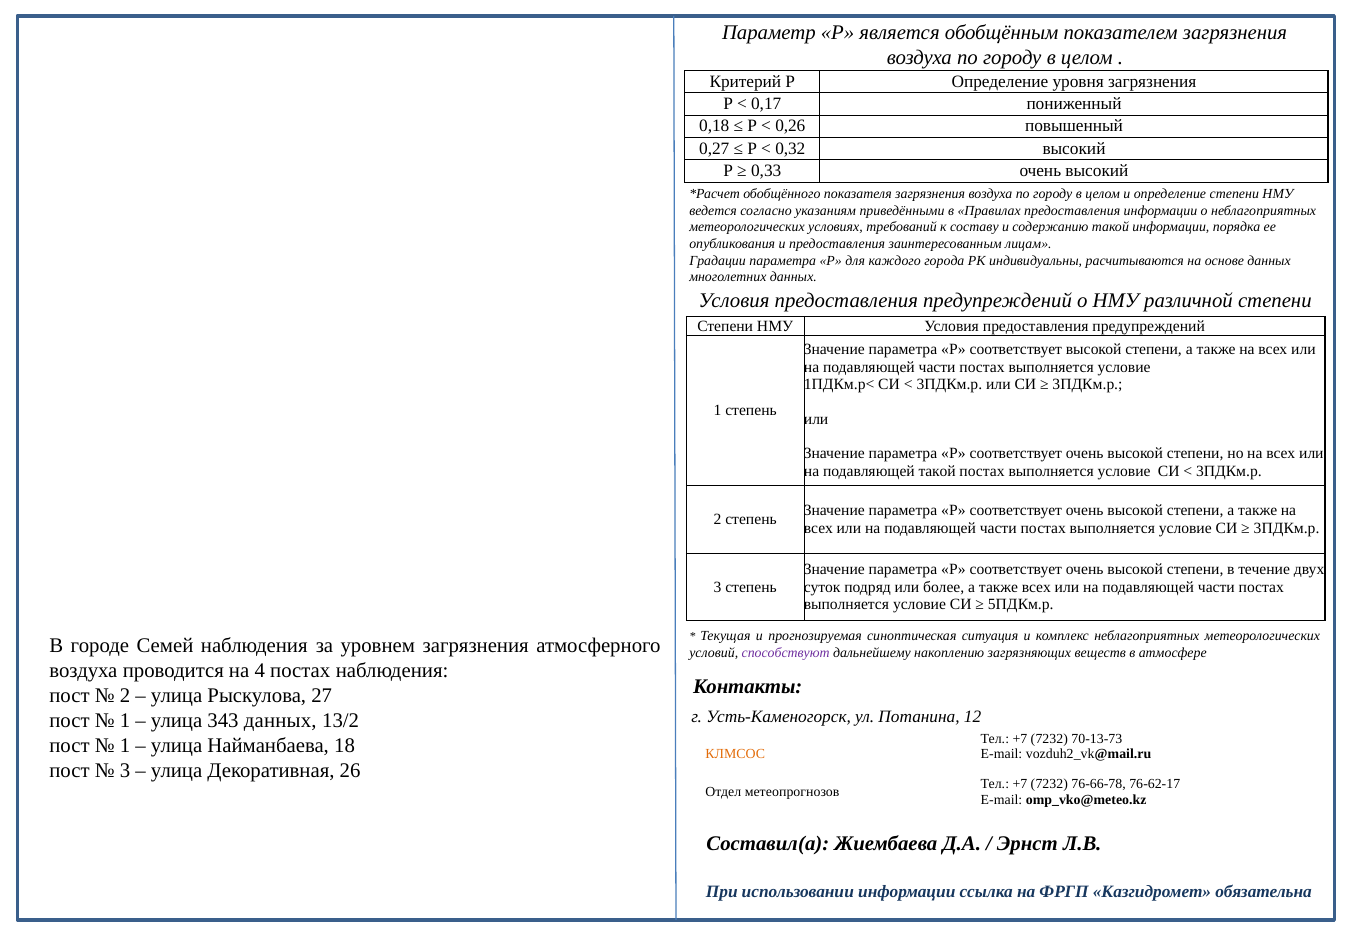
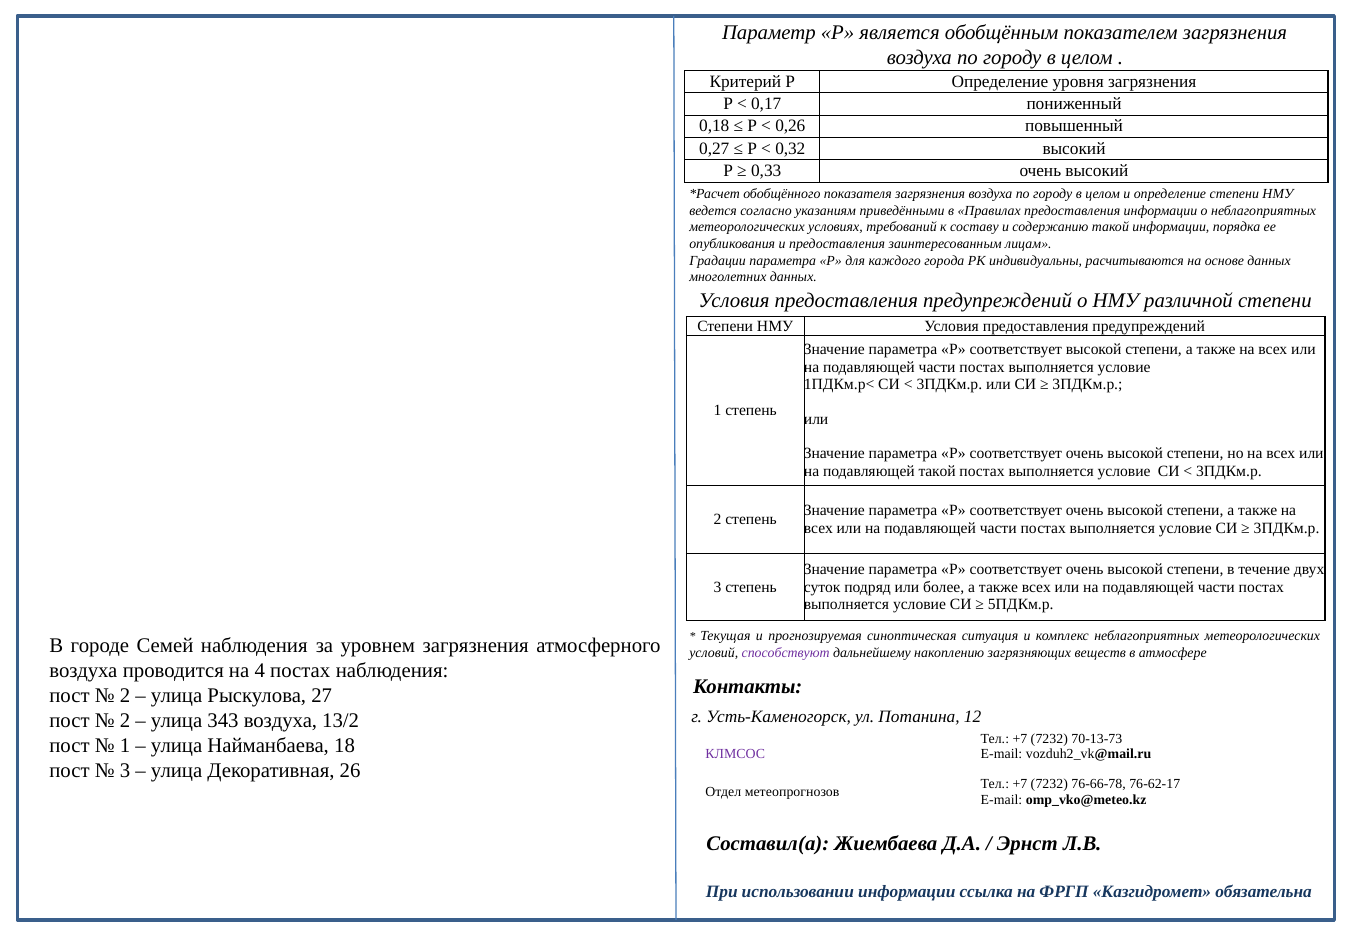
1: 1 -> 2 (125, 720)
343 данных: данных -> воздуха (280, 720)
КЛМСОС colour: orange -> purple (735, 754)
